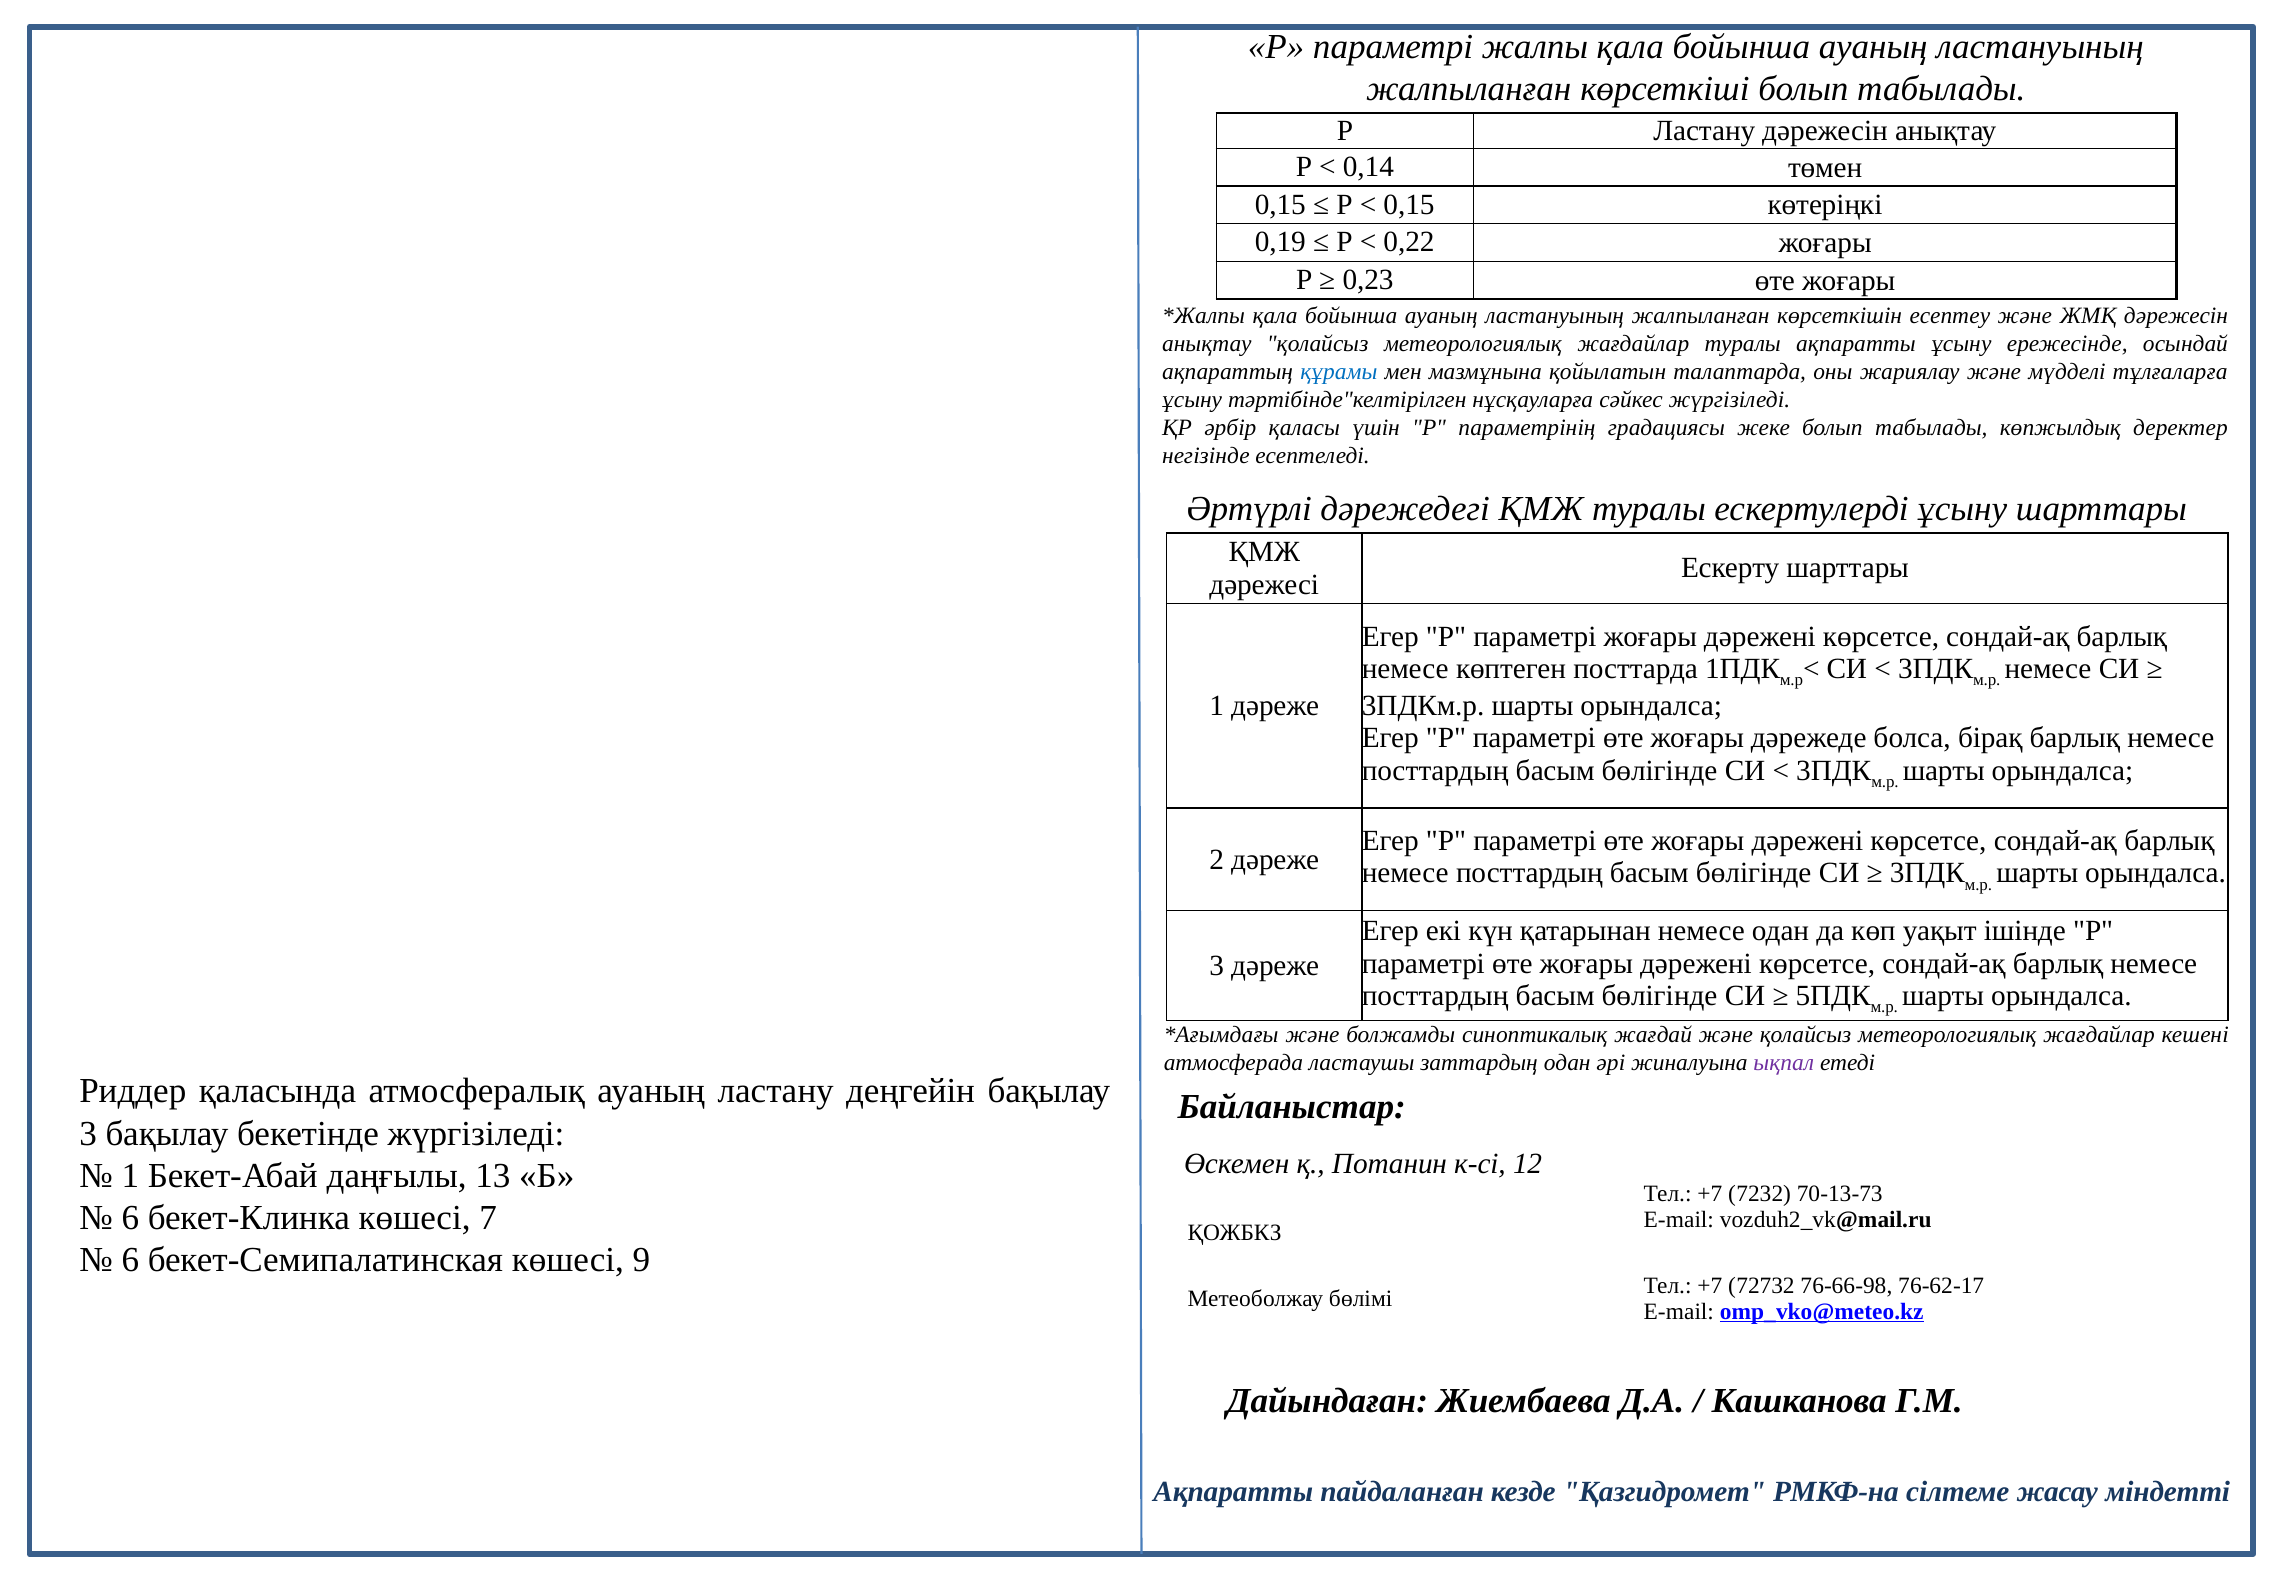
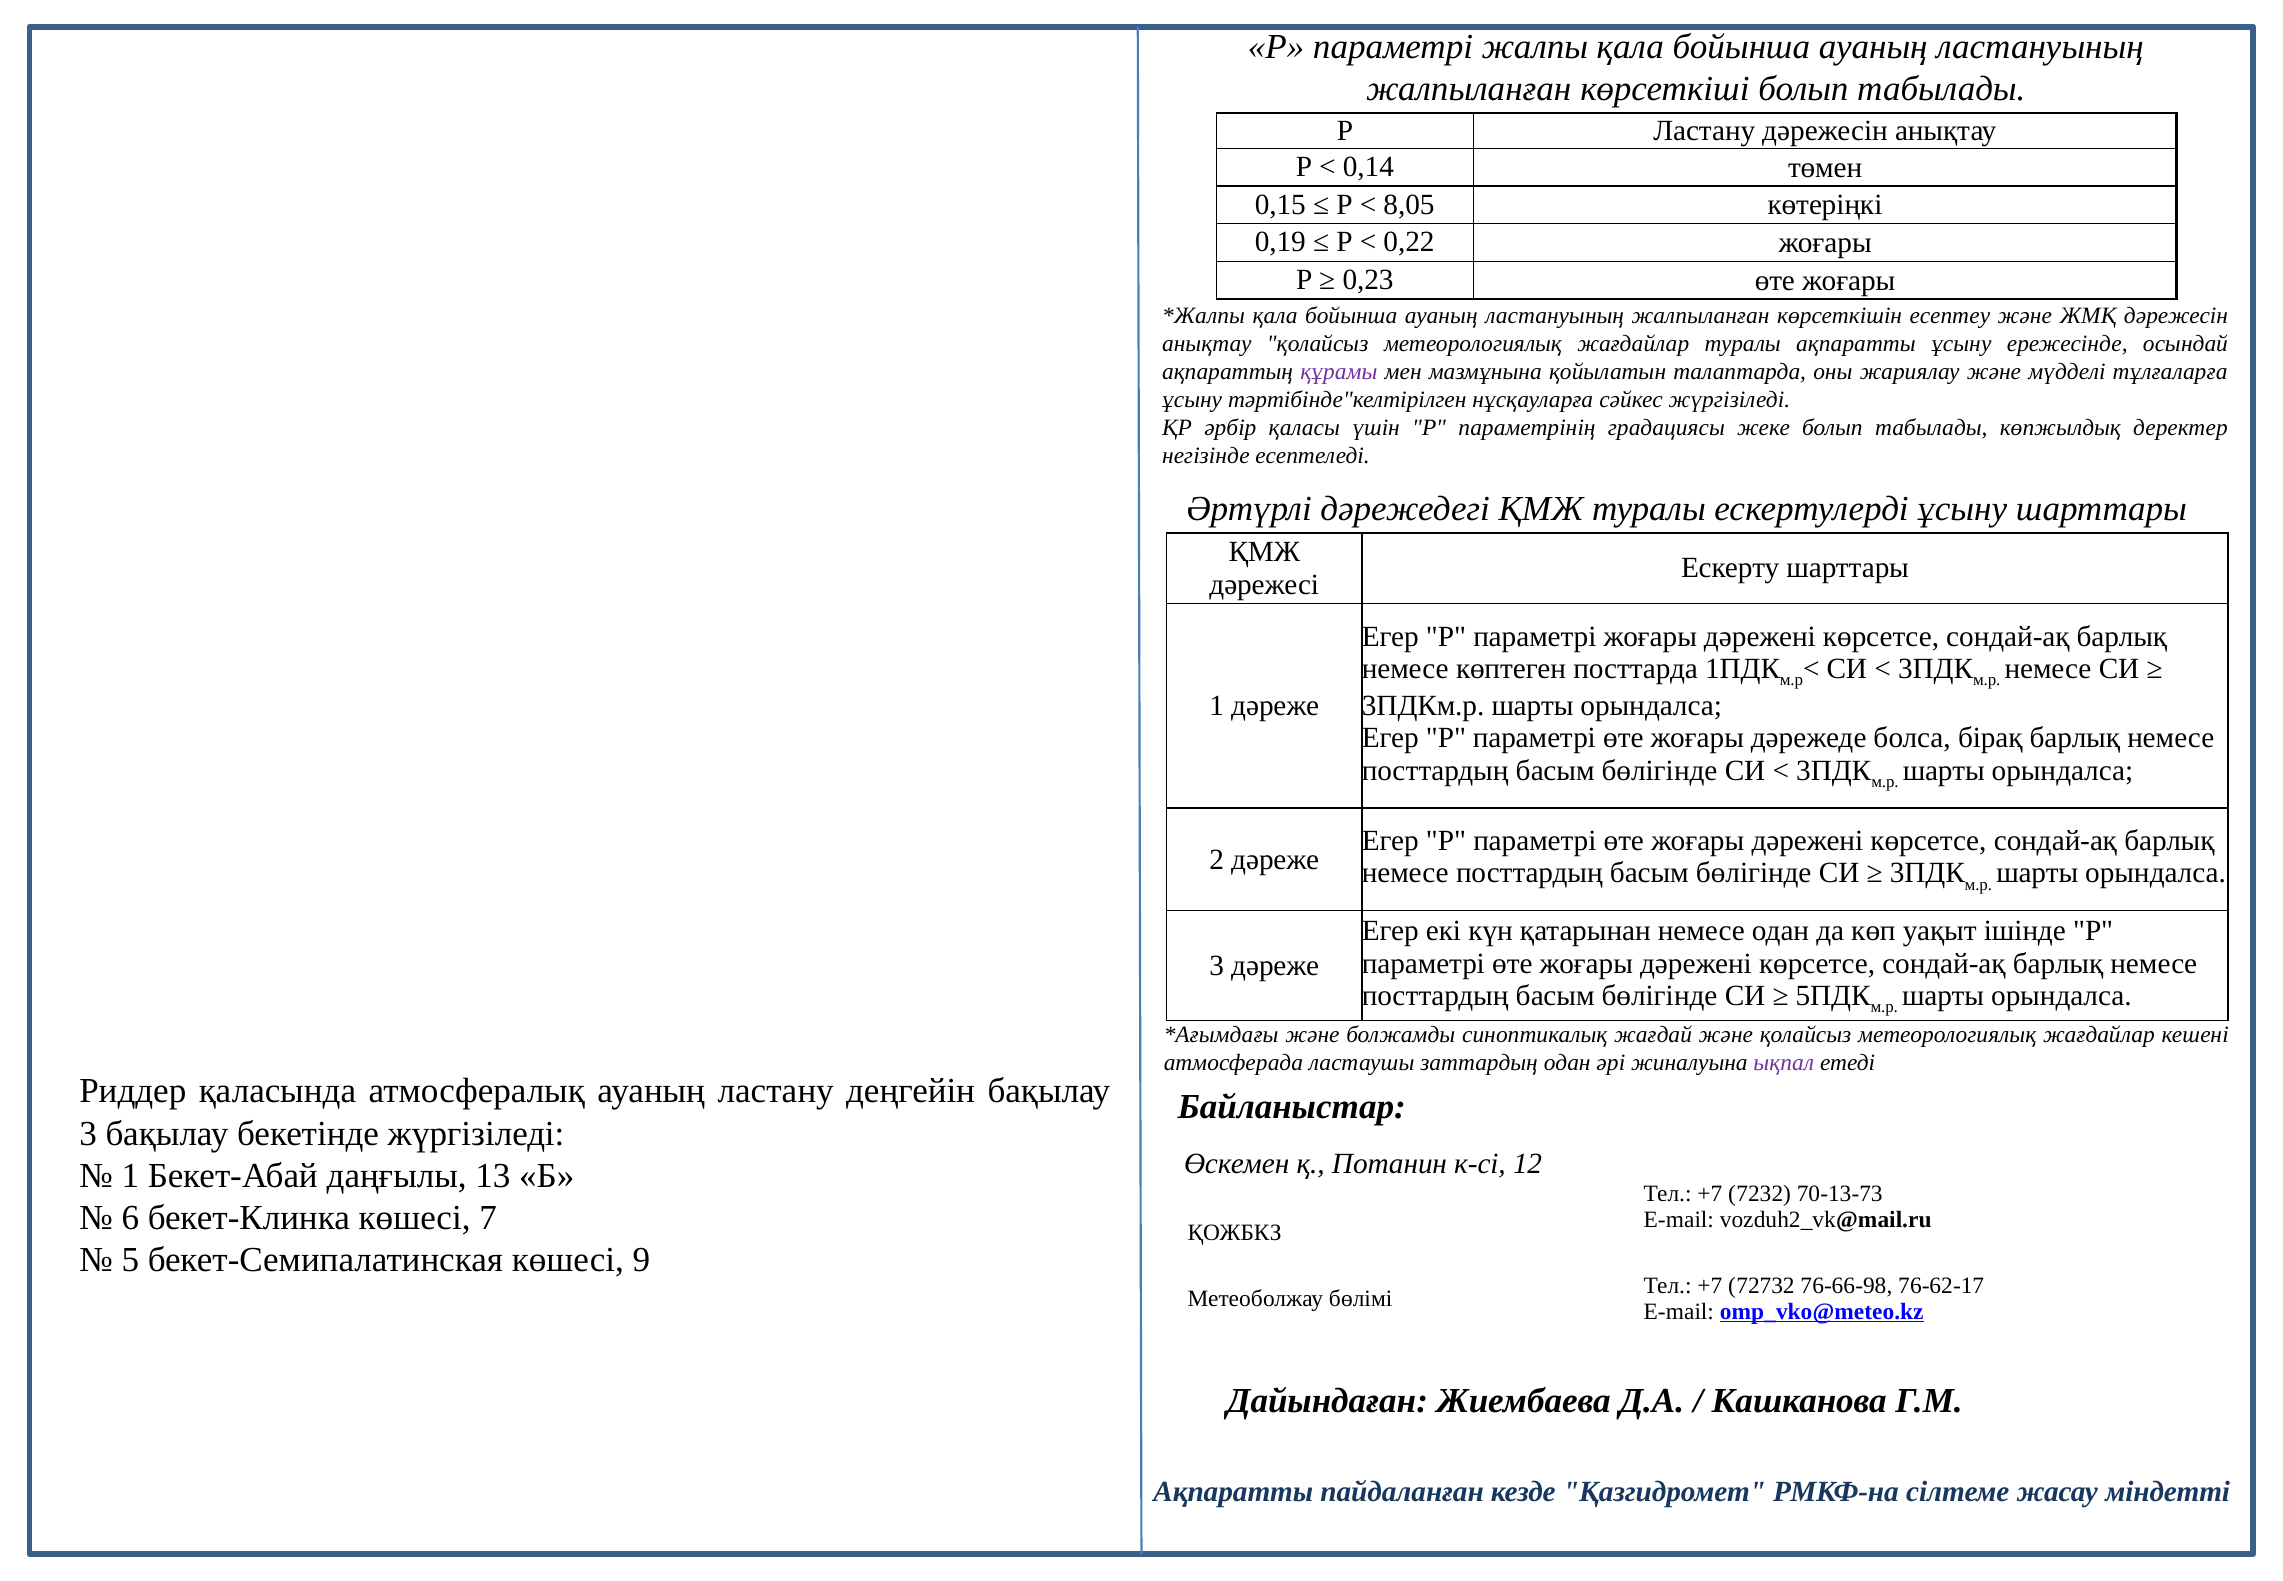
0,15: 0,15 -> 8,05 (1409, 205)
құрамы colour: blue -> purple (1339, 371)
6: 6 -> 5 (130, 1260)
